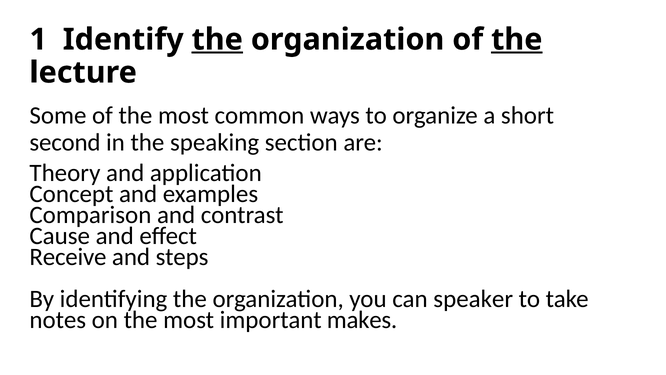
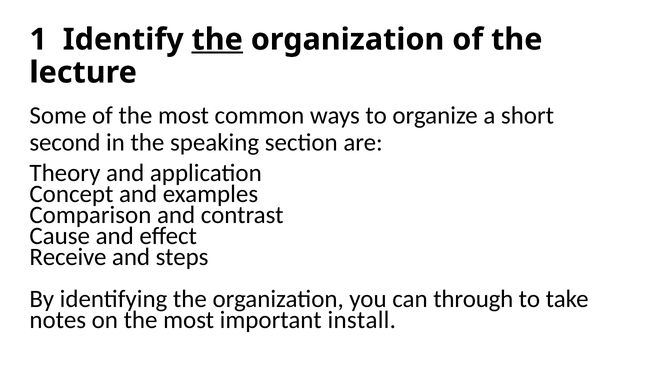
the underline: present -> none (517, 39)
speaker: speaker -> through (473, 299)
makes: makes -> install (362, 320)
